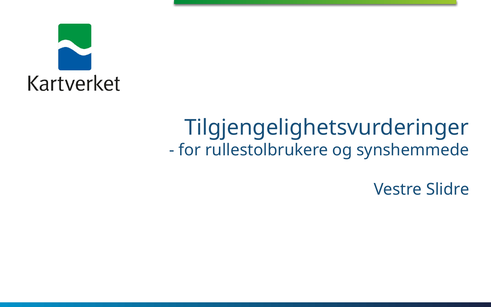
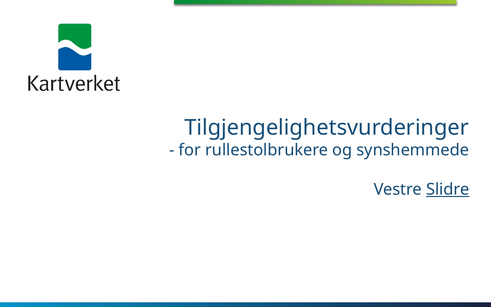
Slidre underline: none -> present (448, 189)
